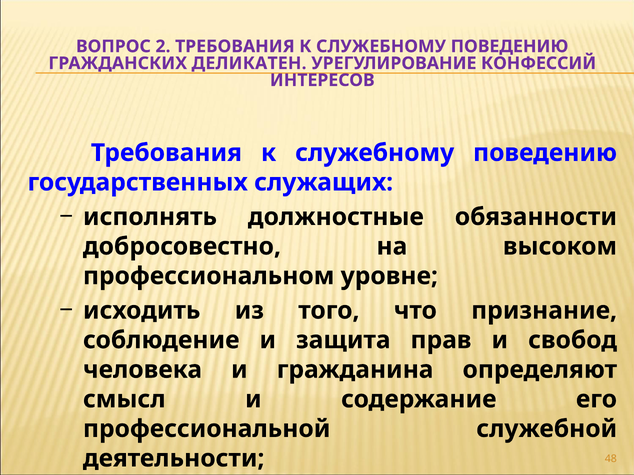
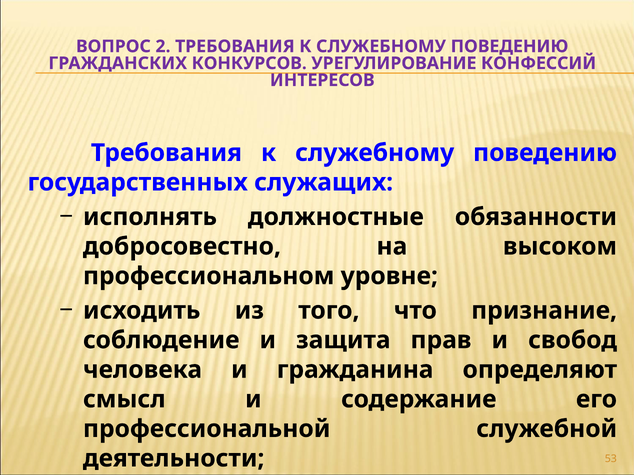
ДЕЛИКАТЕН: ДЕЛИКАТЕН -> КОНКУРСОВ (249, 63)
48: 48 -> 53 (611, 459)
